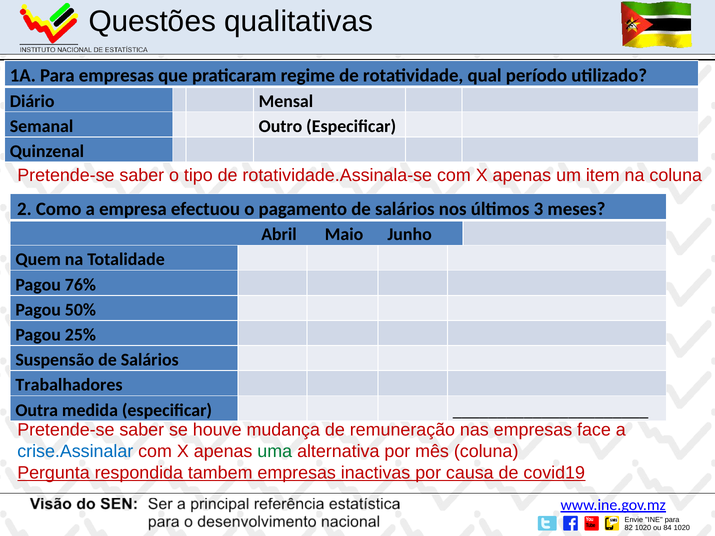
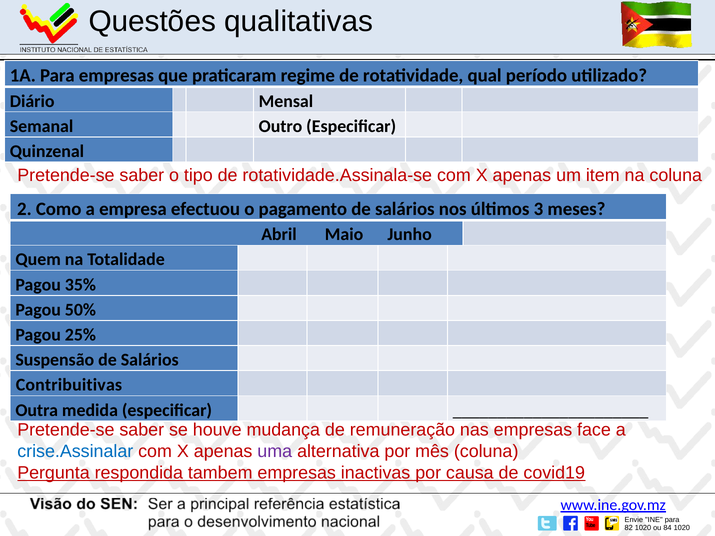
76%: 76% -> 35% (80, 285)
Trabalhadores: Trabalhadores -> Contribuitivas (69, 385)
uma colour: green -> purple (275, 451)
